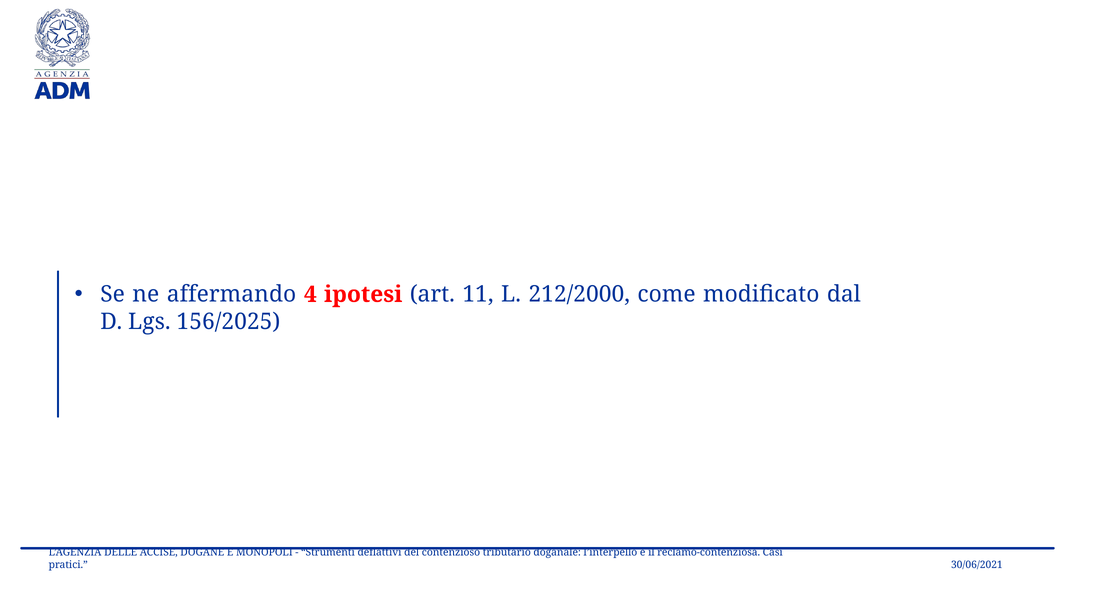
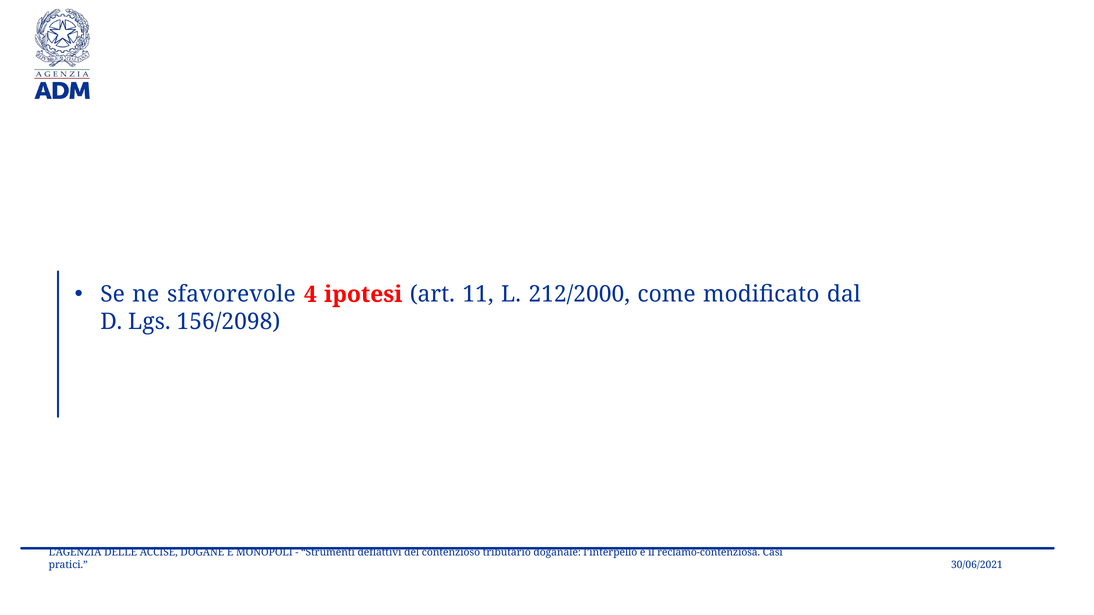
affermando: affermando -> sfavorevole (231, 295)
156/2025: 156/2025 -> 156/2098 (228, 322)
